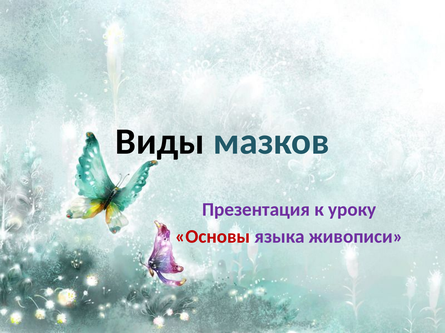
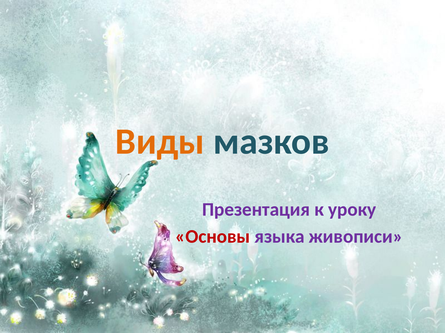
Виды colour: black -> orange (160, 142)
